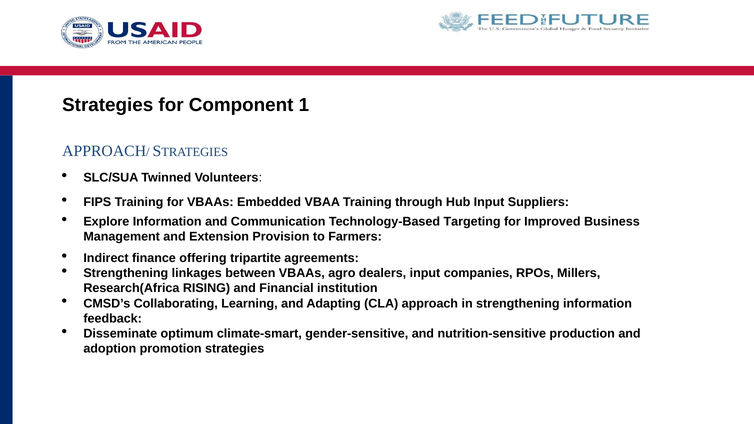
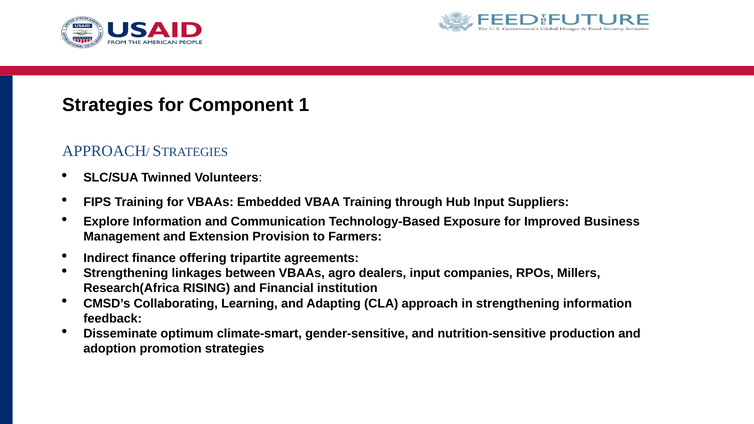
Targeting: Targeting -> Exposure (472, 222)
